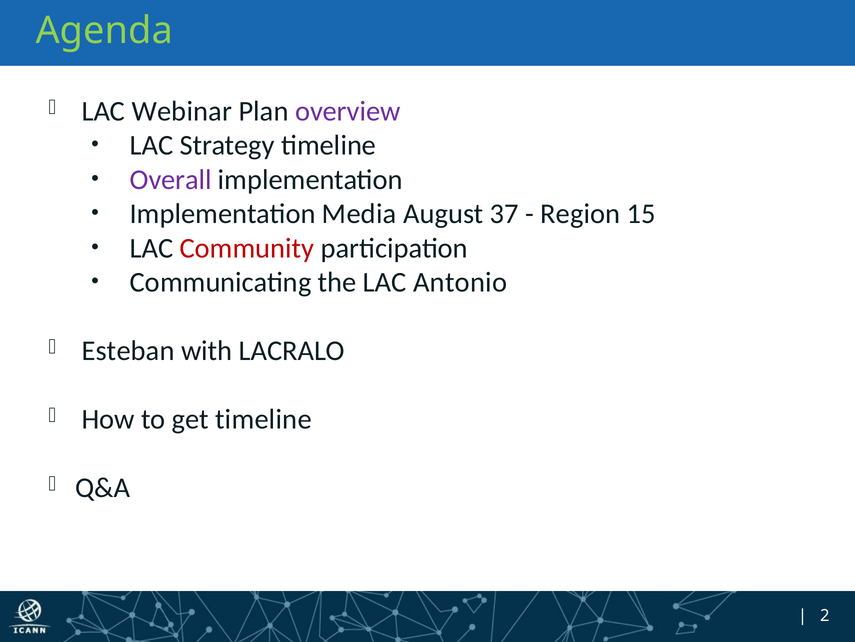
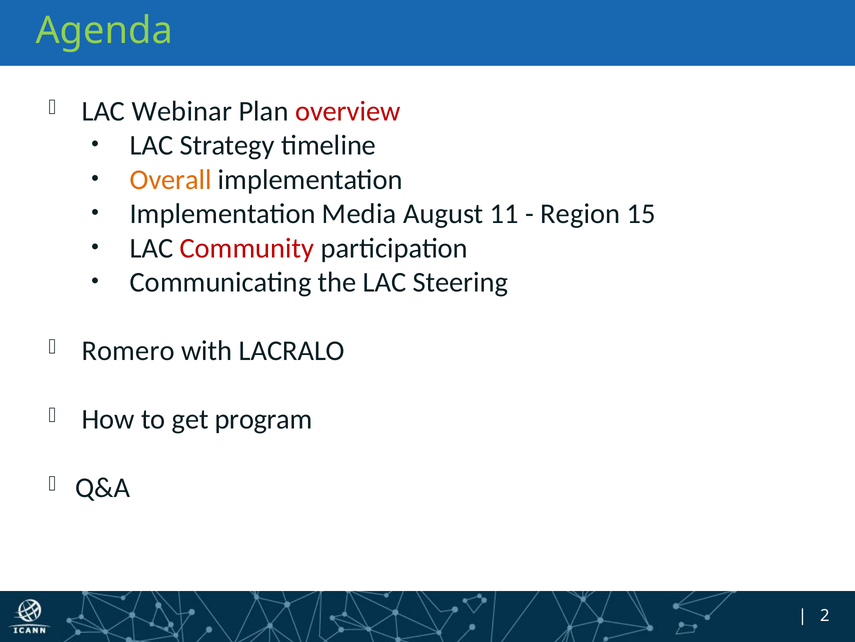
overview colour: purple -> red (348, 111)
Overall colour: purple -> orange (171, 179)
37: 37 -> 11 (504, 214)
Antonio: Antonio -> Steering (460, 282)
Esteban: Esteban -> Romero (128, 350)
get timeline: timeline -> program (264, 419)
